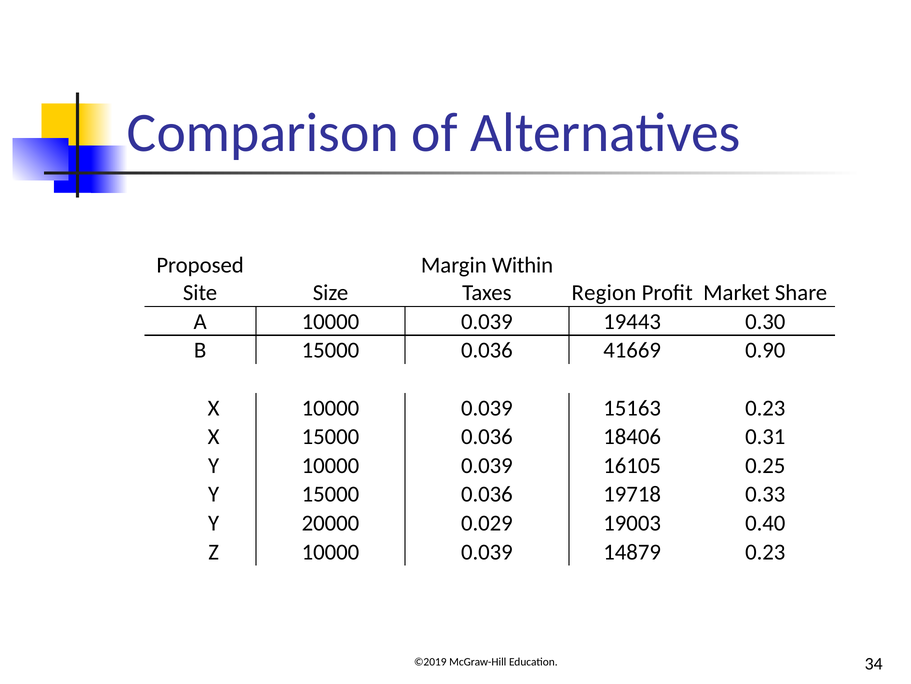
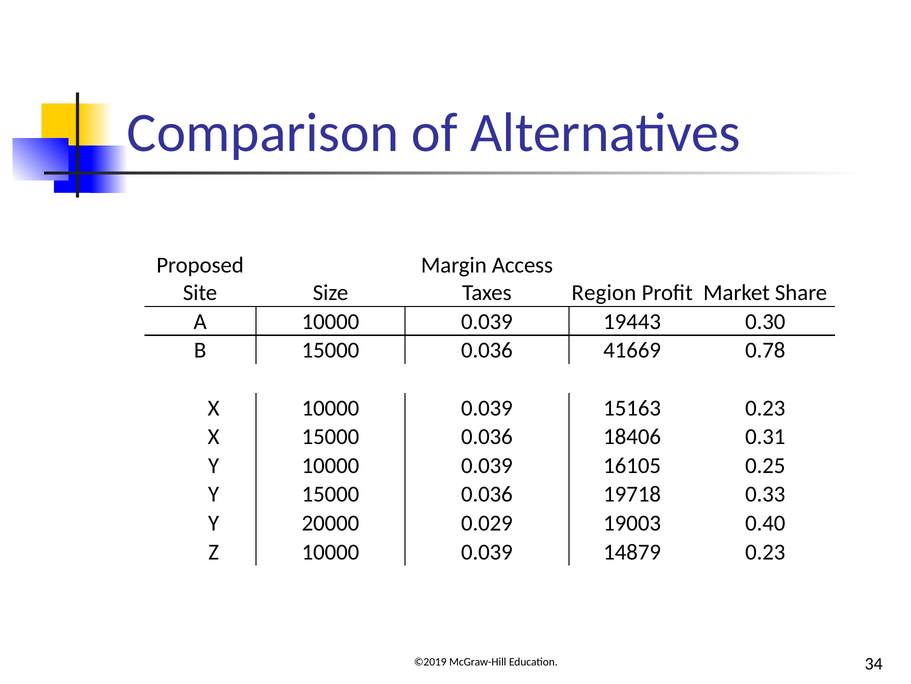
Within: Within -> Access (522, 265)
0.90: 0.90 -> 0.78 (765, 350)
